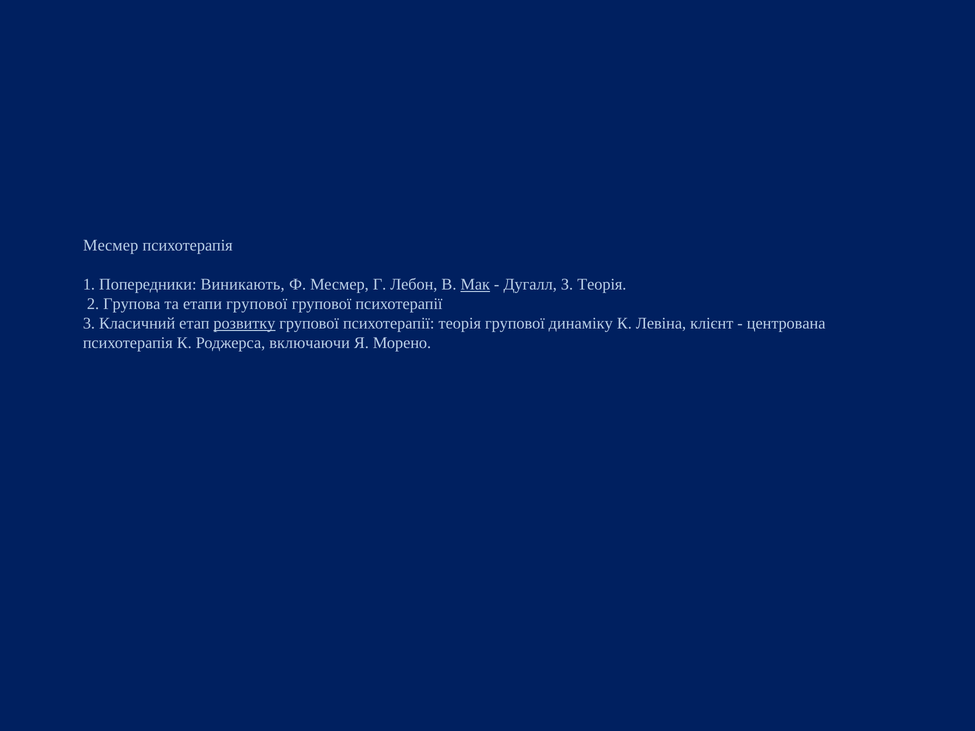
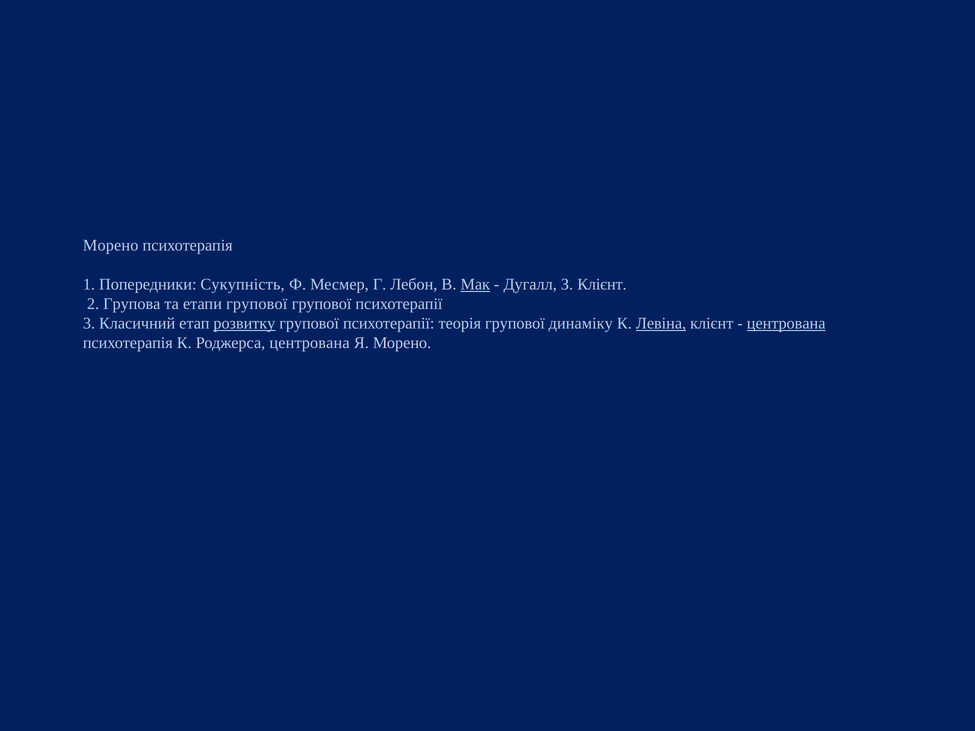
Месмер: Месмер -> Морено (111, 246)
Виникають: Виникають -> Сукупність (243, 285)
З Теорія: Теорія -> Клієнт (602, 285)
Левіна underline: none -> present (661, 324)
центрована underline: none -> present (786, 324)
Роджерса включаючи: включаючи -> центрована (310, 343)
